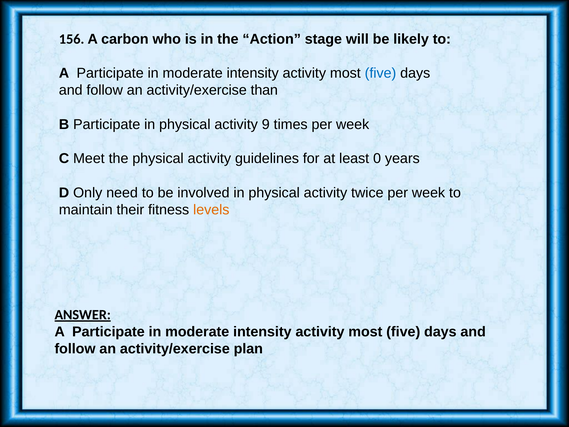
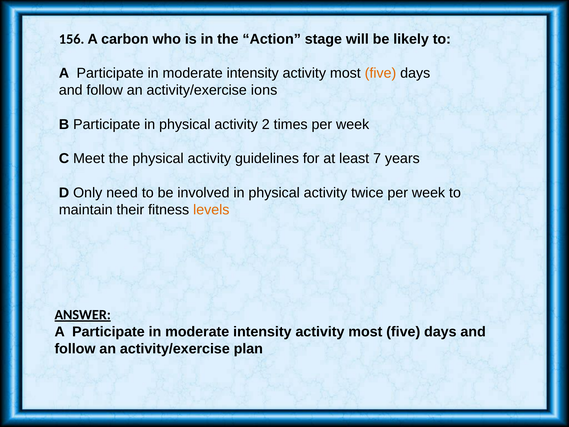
five colour: blue -> orange (380, 73)
than: than -> ions (264, 90)
9: 9 -> 2 (266, 124)
0: 0 -> 7 (377, 158)
